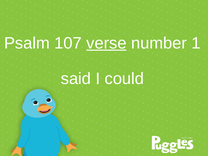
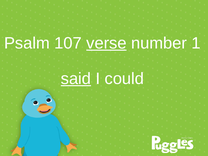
said underline: none -> present (76, 79)
